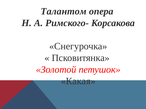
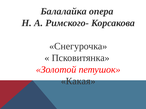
Талантом: Талантом -> Балалайка (64, 11)
